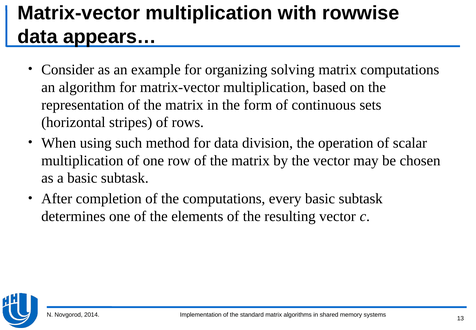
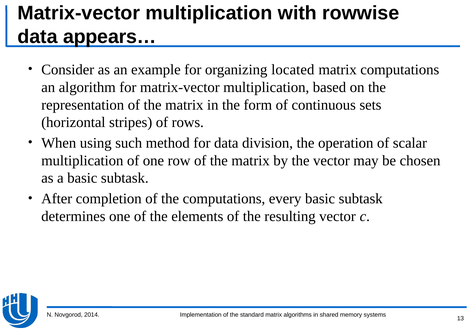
solving: solving -> located (293, 70)
